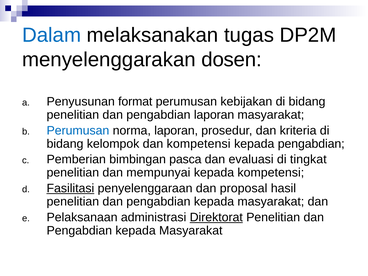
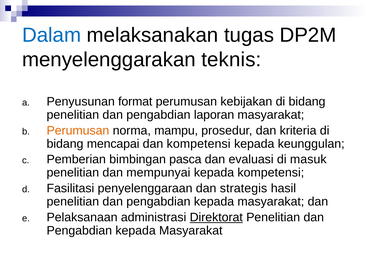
dosen: dosen -> teknis (231, 60)
Perumusan colour: blue -> orange (78, 130)
norma laporan: laporan -> mampu (176, 130)
kelompok: kelompok -> mencapai (113, 144)
kepada pengabdian: pengabdian -> keunggulan (311, 144)
tingkat: tingkat -> masuk (308, 159)
Fasilitasi underline: present -> none (70, 188)
proposal: proposal -> strategis (244, 188)
